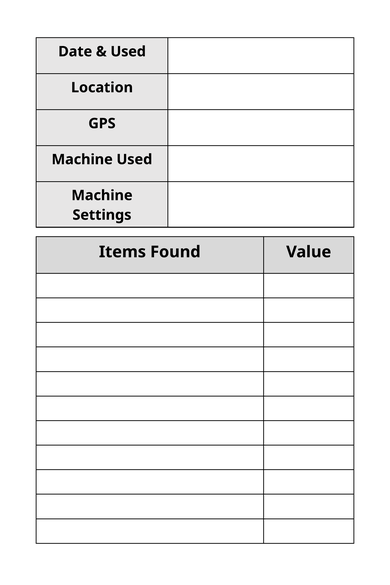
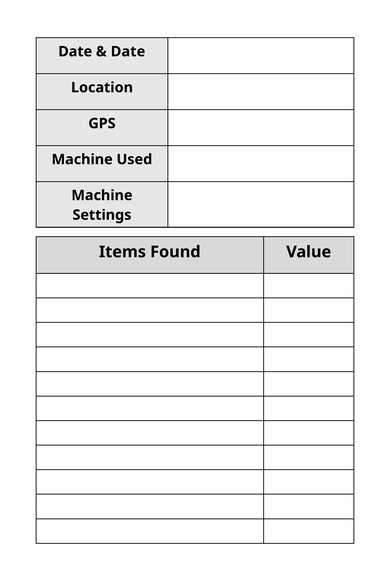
Used: Used -> Date (128, 52)
